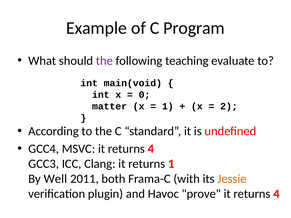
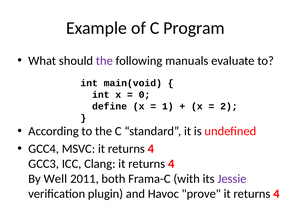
teaching: teaching -> manuals (187, 61)
matter: matter -> define (110, 106)
Clang it returns 1: 1 -> 4 (171, 164)
Jessie colour: orange -> purple (232, 179)
